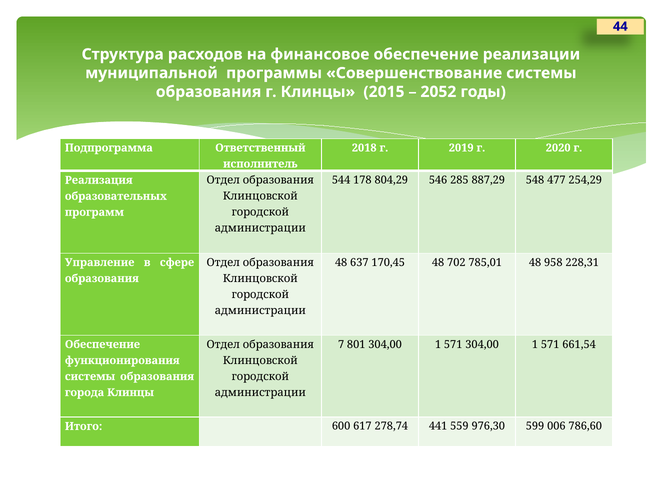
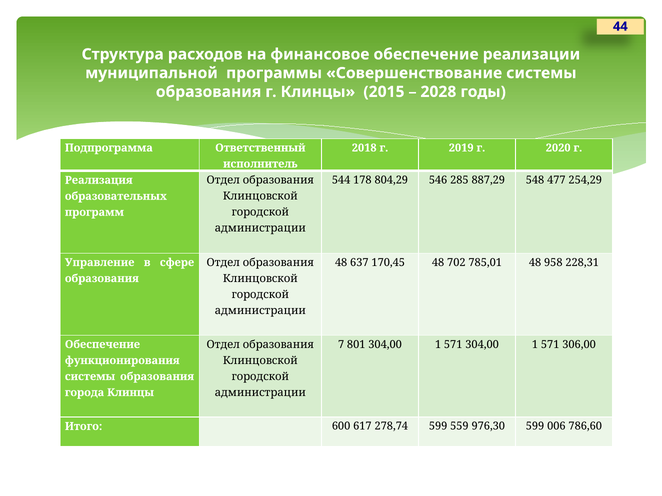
2052: 2052 -> 2028 (438, 92)
661,54: 661,54 -> 306,00 (579, 345)
278,74 441: 441 -> 599 (438, 427)
